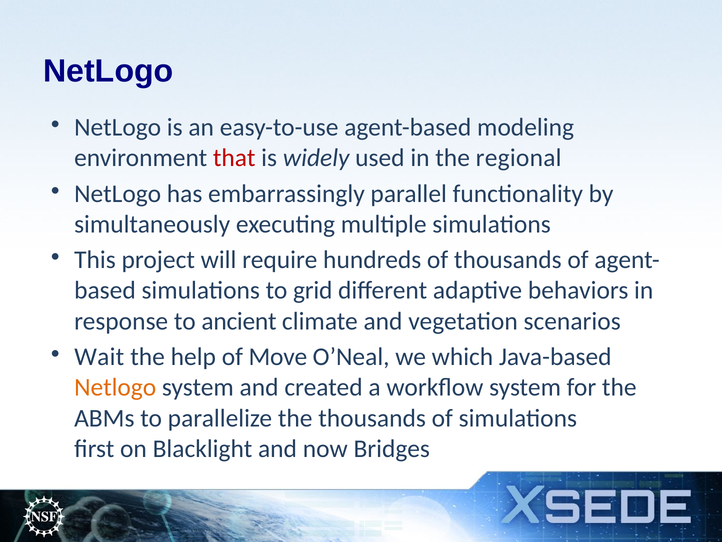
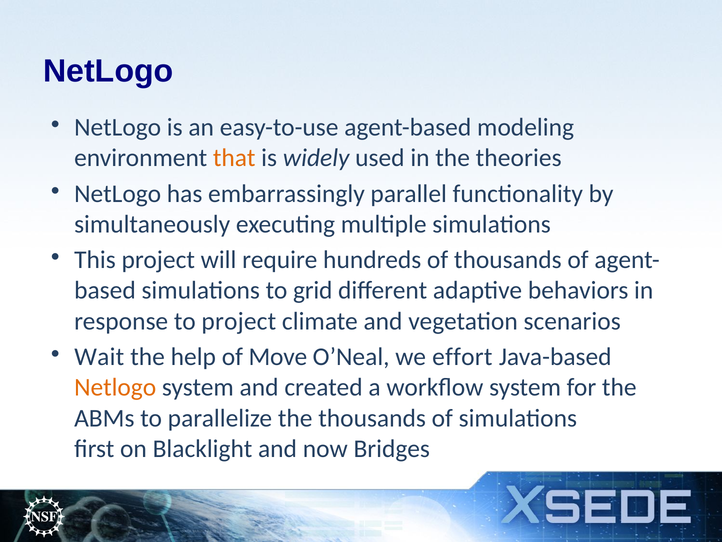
that colour: red -> orange (234, 158)
regional: regional -> theories (519, 158)
to ancient: ancient -> project (239, 321)
which: which -> effort (462, 357)
